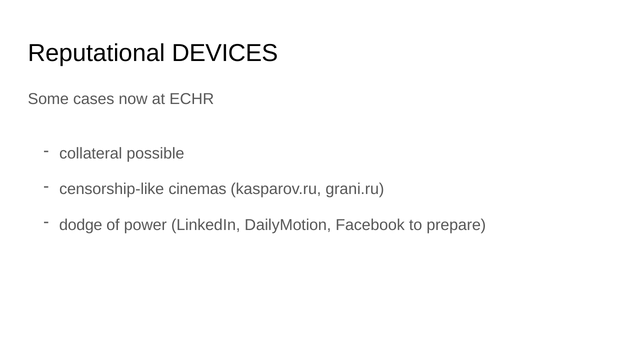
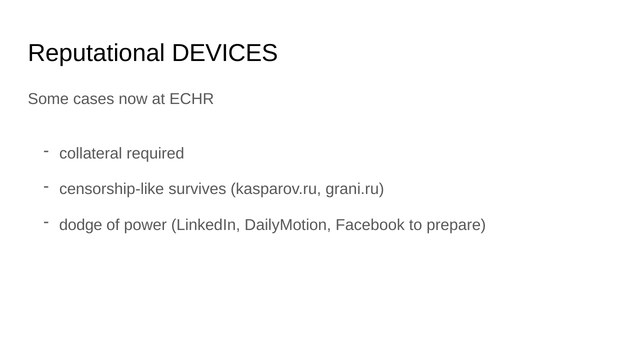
possible: possible -> required (155, 154)
cinemas: cinemas -> survives (197, 189)
